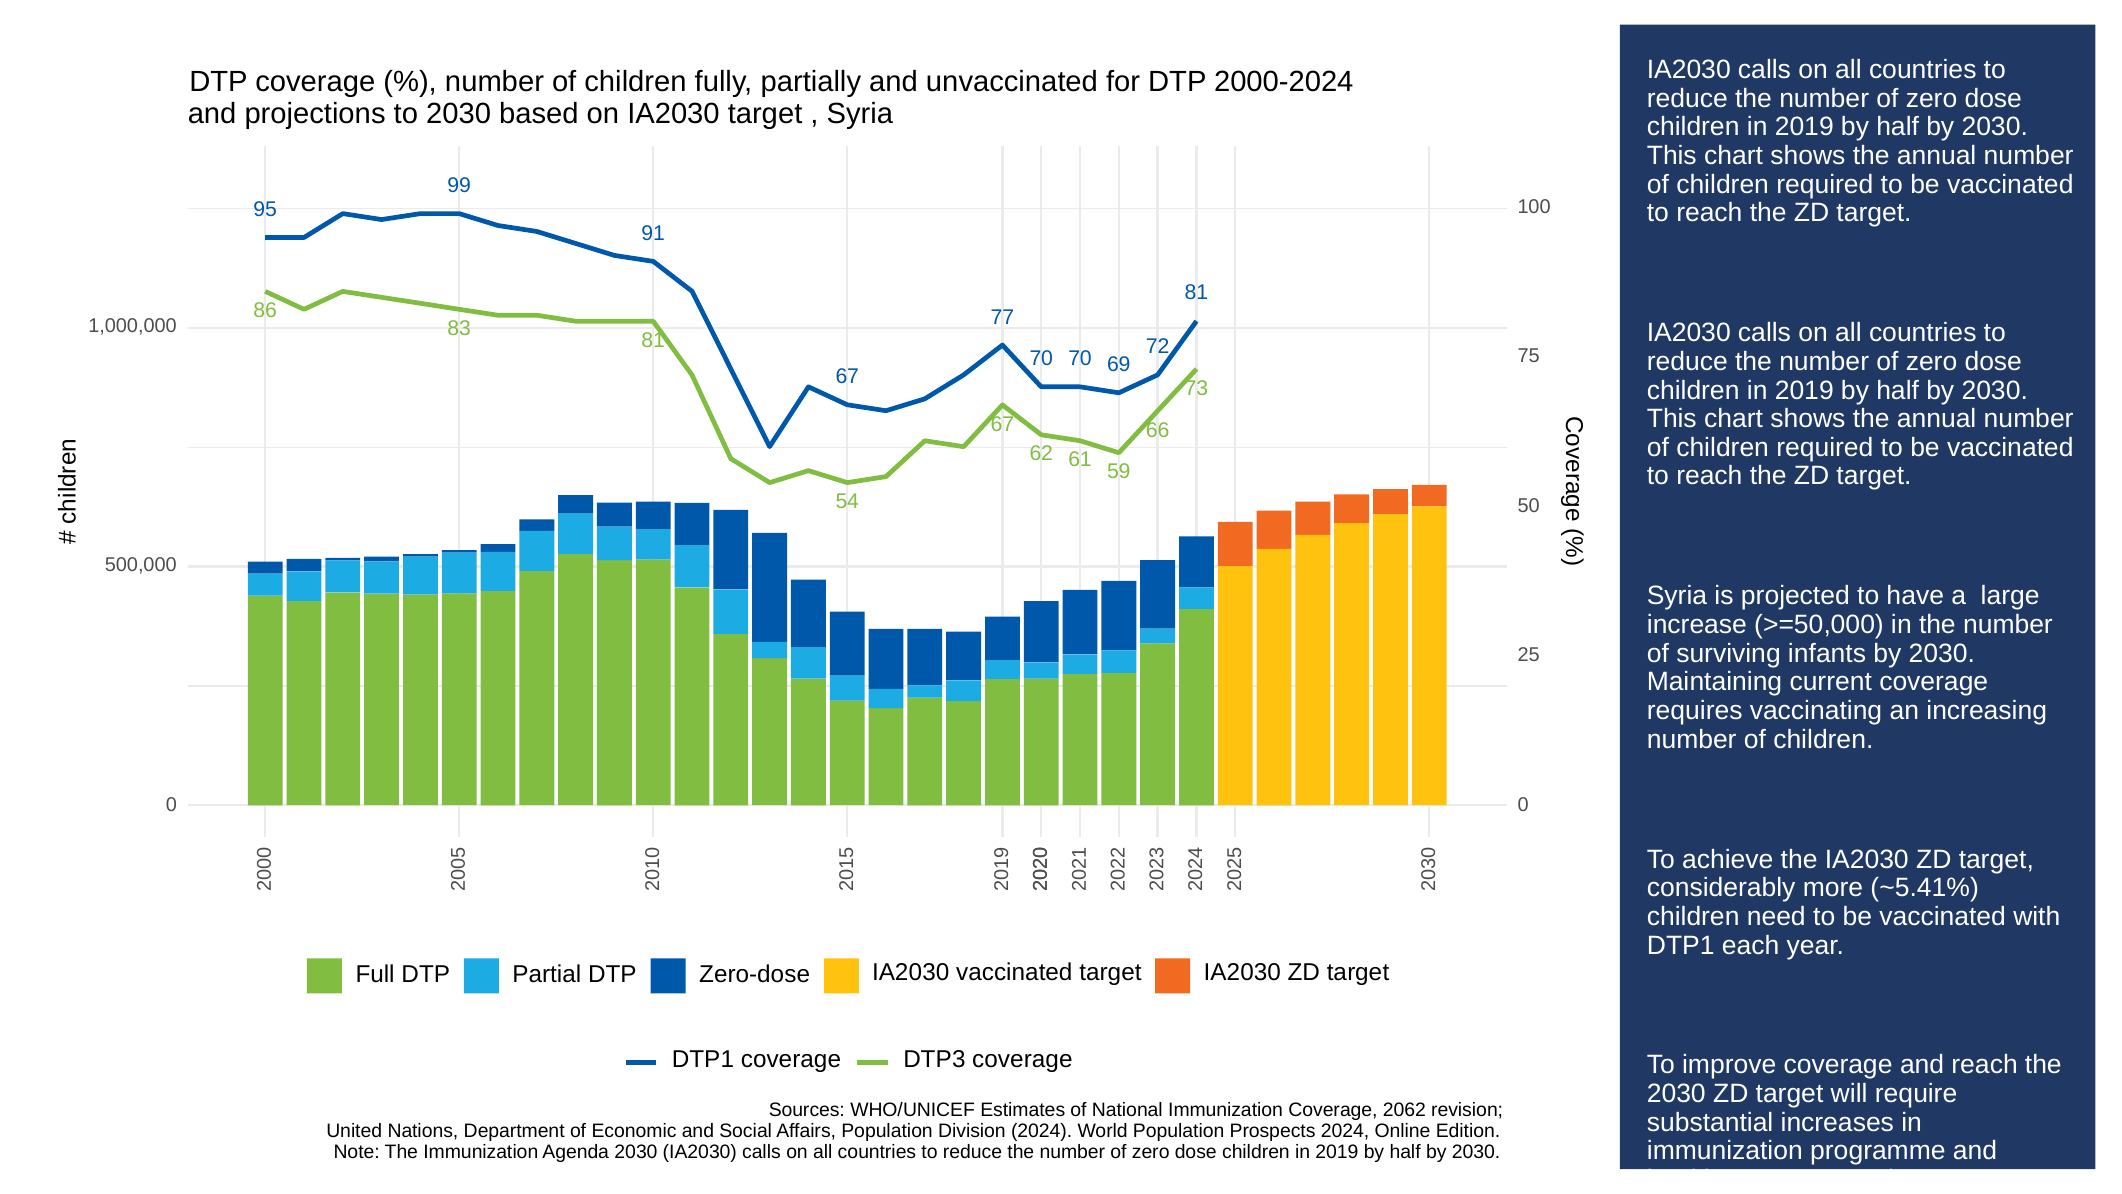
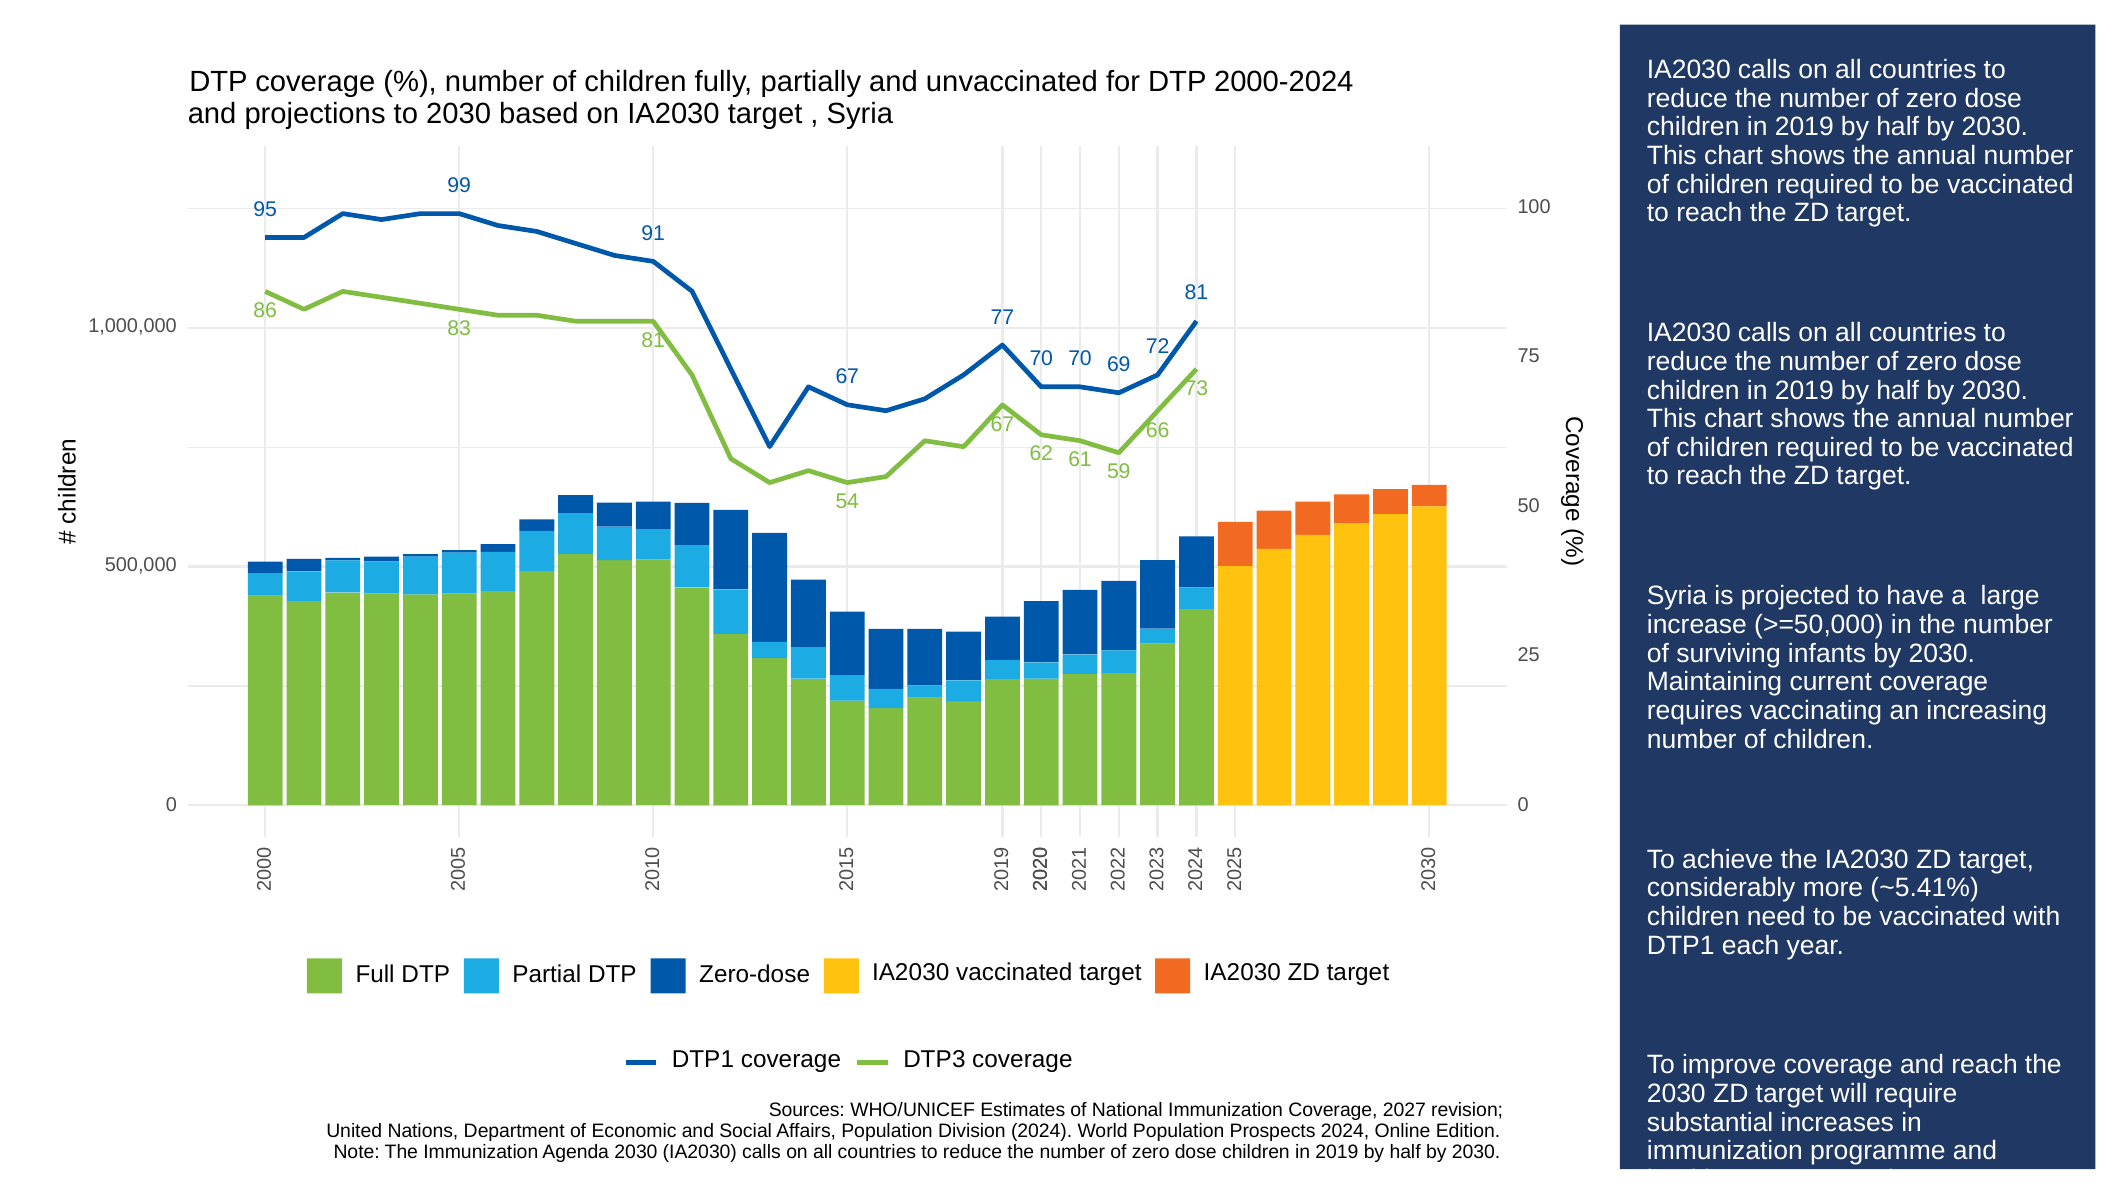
2062: 2062 -> 2027 (1404, 1110)
